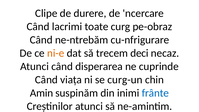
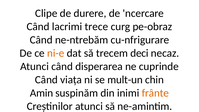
toate: toate -> trece (96, 27)
curg-un: curg-un -> mult-un (125, 80)
frânte colour: blue -> orange (155, 93)
